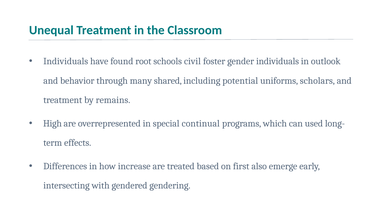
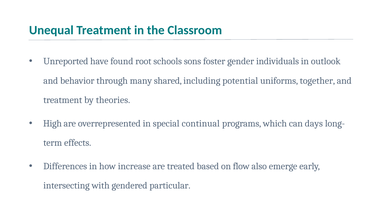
Individuals: Individuals -> Unreported (66, 61)
civil: civil -> sons (193, 61)
scholars: scholars -> together (317, 81)
remains: remains -> theories (113, 100)
used: used -> days (314, 124)
first: first -> flow (241, 166)
gendering: gendering -> particular (170, 186)
